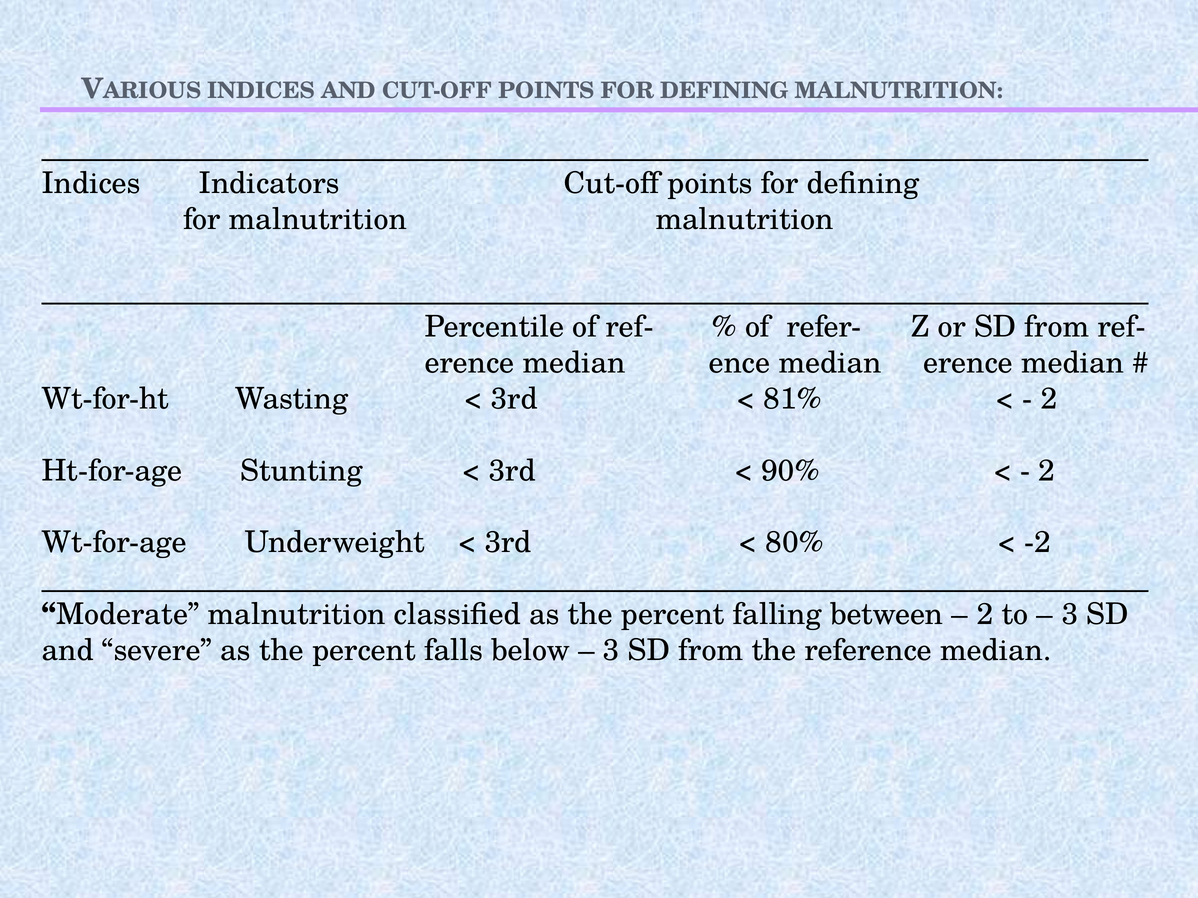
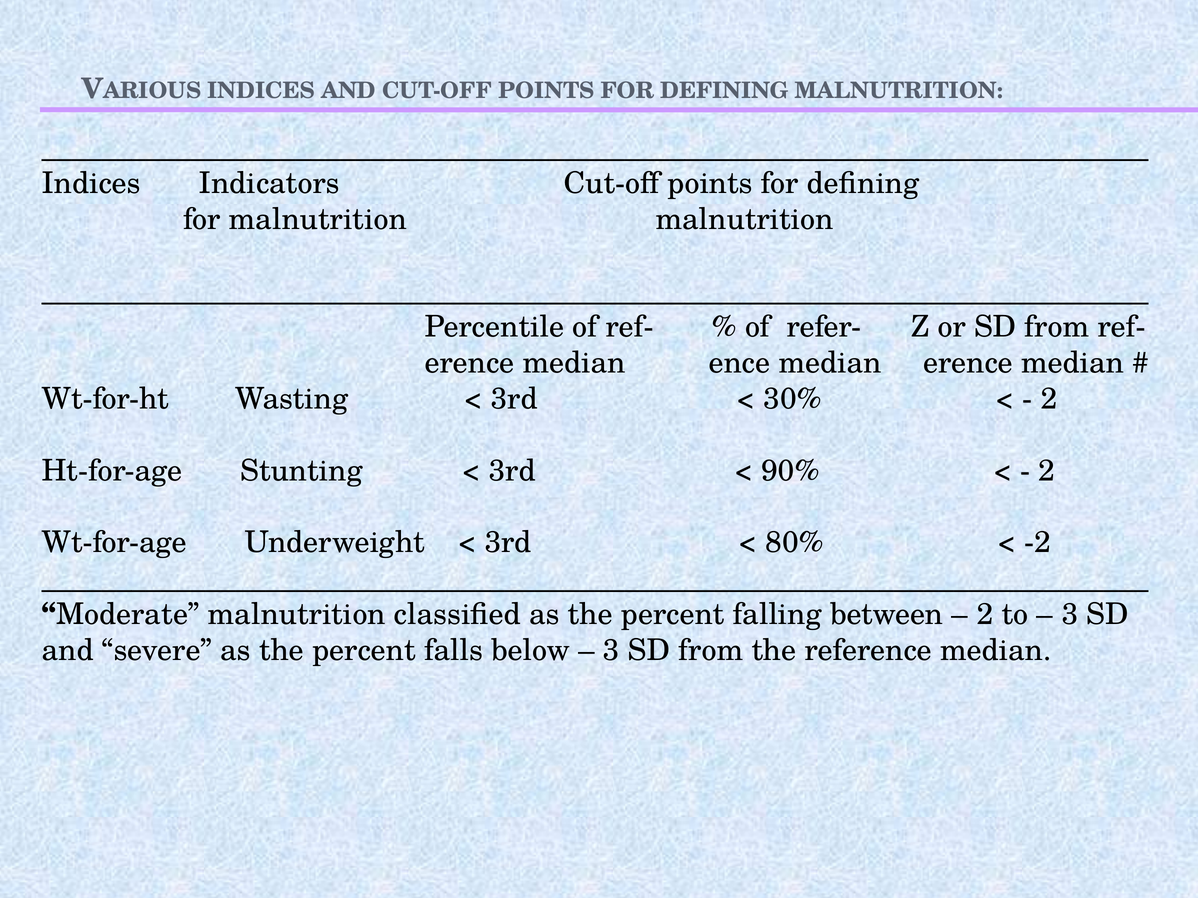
81%: 81% -> 30% (793, 399)
